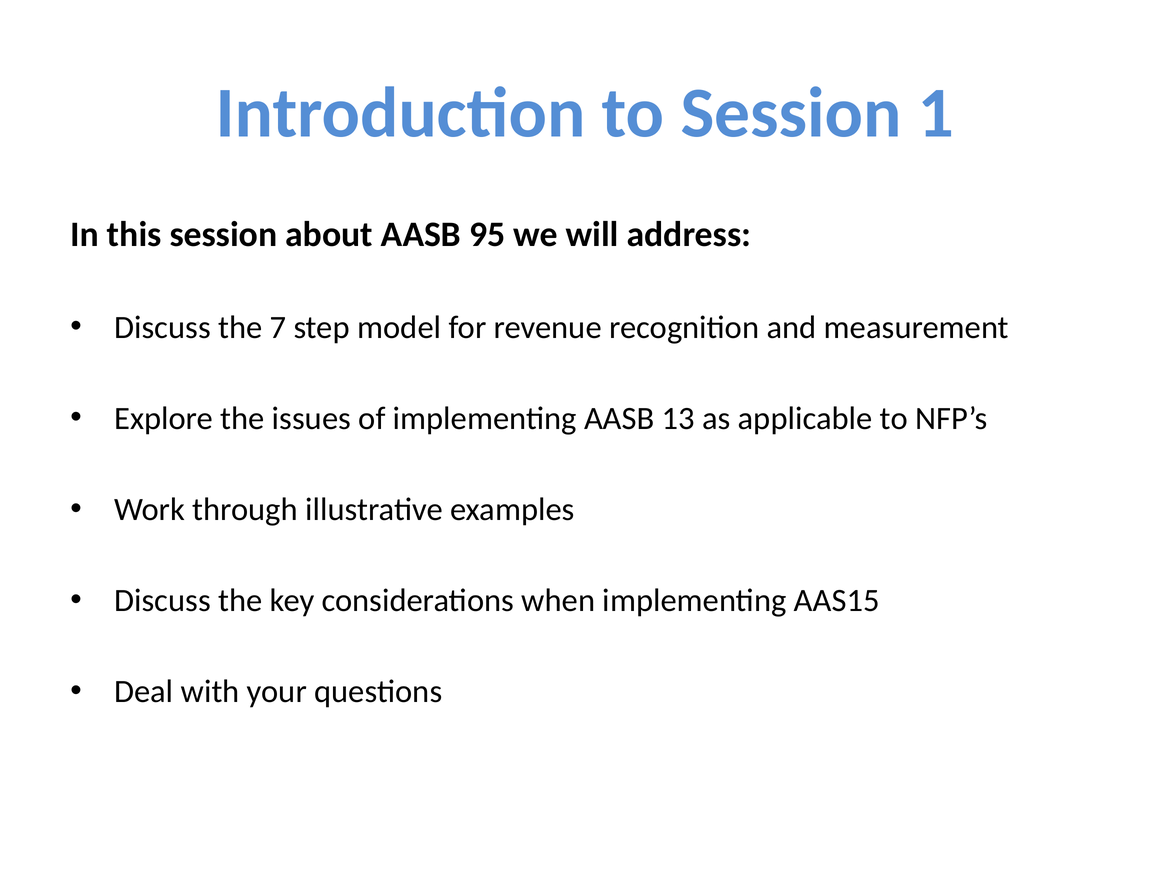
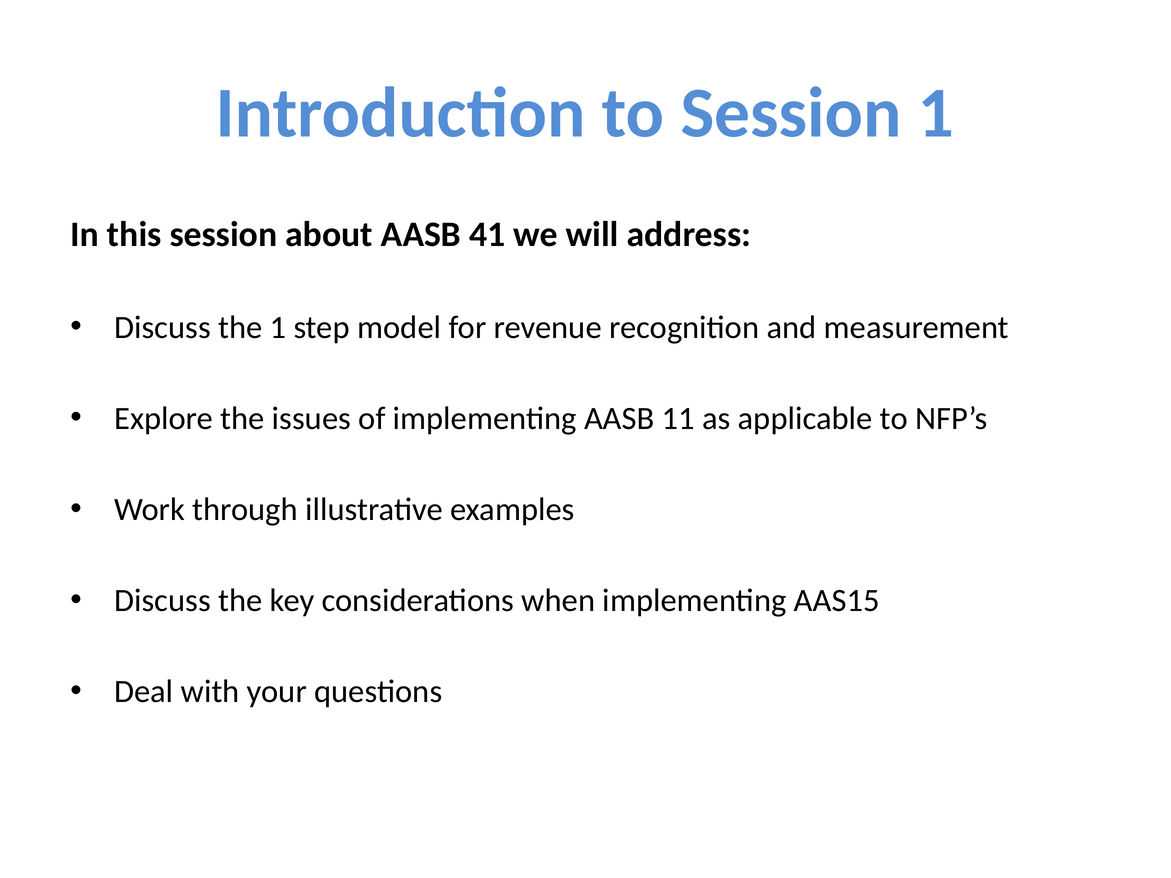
95: 95 -> 41 (487, 235)
the 7: 7 -> 1 (278, 328)
13: 13 -> 11 (678, 419)
